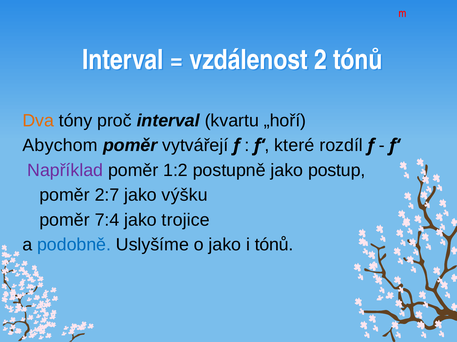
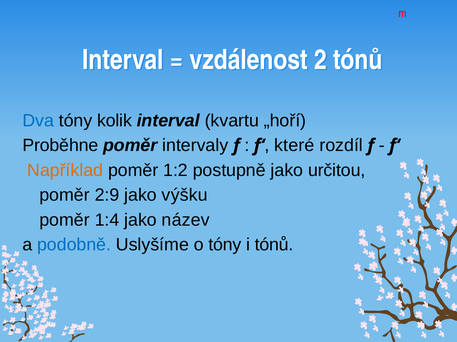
Dva colour: orange -> blue (38, 121)
proč: proč -> kolik (115, 121)
Abychom: Abychom -> Proběhne (60, 146)
vytvářejí: vytvářejí -> intervaly (195, 146)
Například colour: purple -> orange (65, 171)
postup: postup -> určitou (337, 171)
2:7: 2:7 -> 2:9 (107, 196)
7:4: 7:4 -> 1:4 (107, 220)
trojice: trojice -> název (186, 220)
o jako: jako -> tóny (225, 245)
